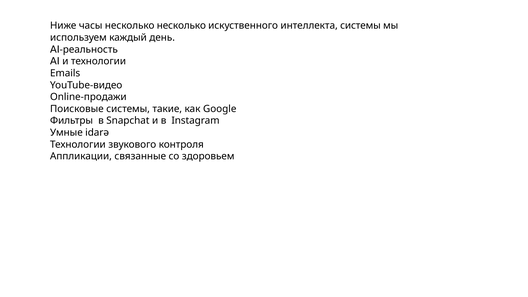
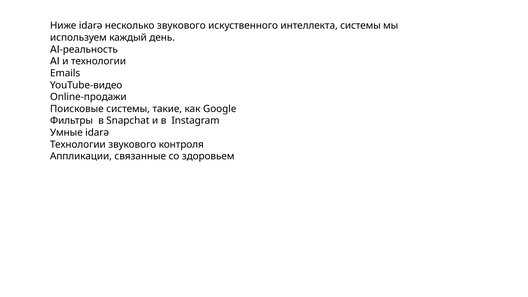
Ниже часы: часы -> idarə (91, 26)
несколько несколько: несколько -> звукового (181, 26)
